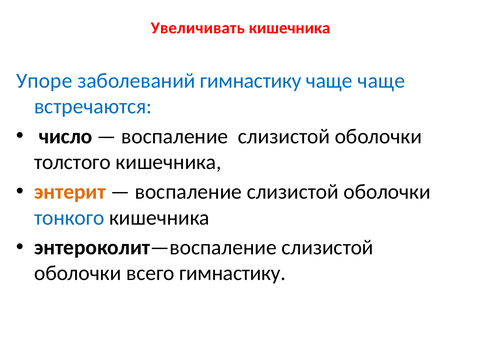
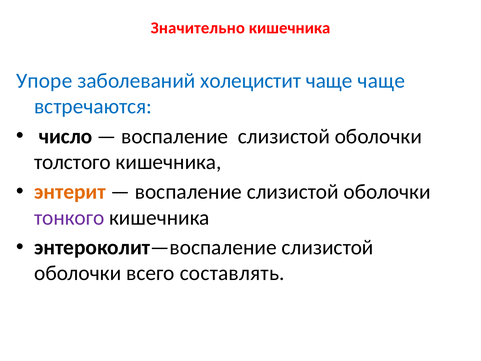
Увеличивать: Увеличивать -> Значительно (198, 28)
заболеваний гимнастику: гимнастику -> холецистит (251, 81)
тонкого colour: blue -> purple (69, 217)
всего гимнастику: гимнастику -> составлять (232, 273)
